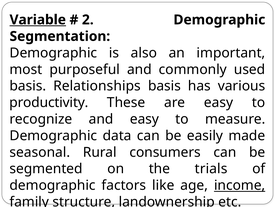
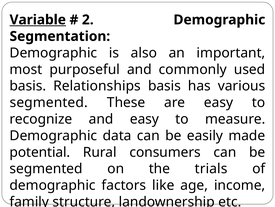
productivity: productivity -> segmented (49, 102)
seasonal: seasonal -> potential (40, 152)
income underline: present -> none (240, 185)
